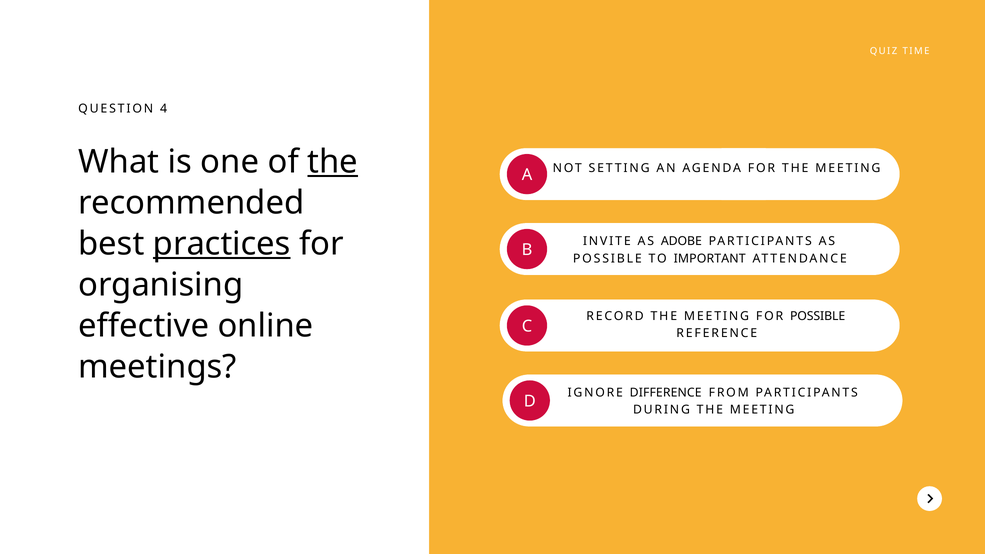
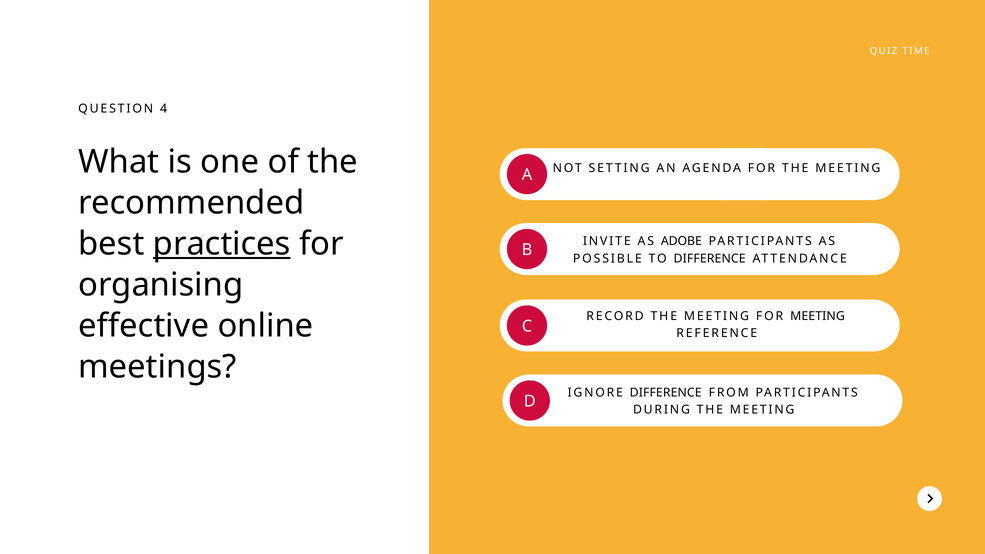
the underline: present -> none (333, 162)
TO IMPORTANT: IMPORTANT -> DIFFERENCE (710, 259)
FOR POSSIBLE: POSSIBLE -> MEETING (818, 316)
